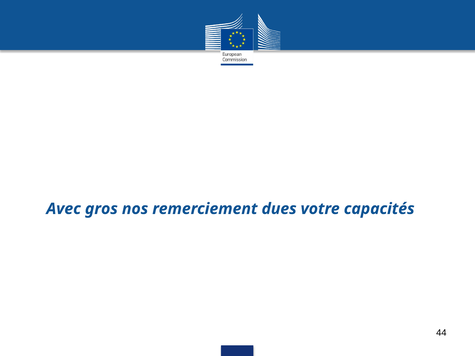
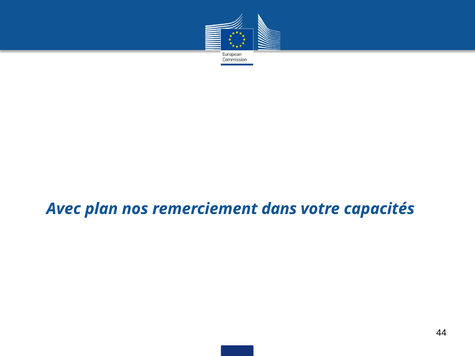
gros: gros -> plan (101, 209)
dues: dues -> dans (279, 209)
